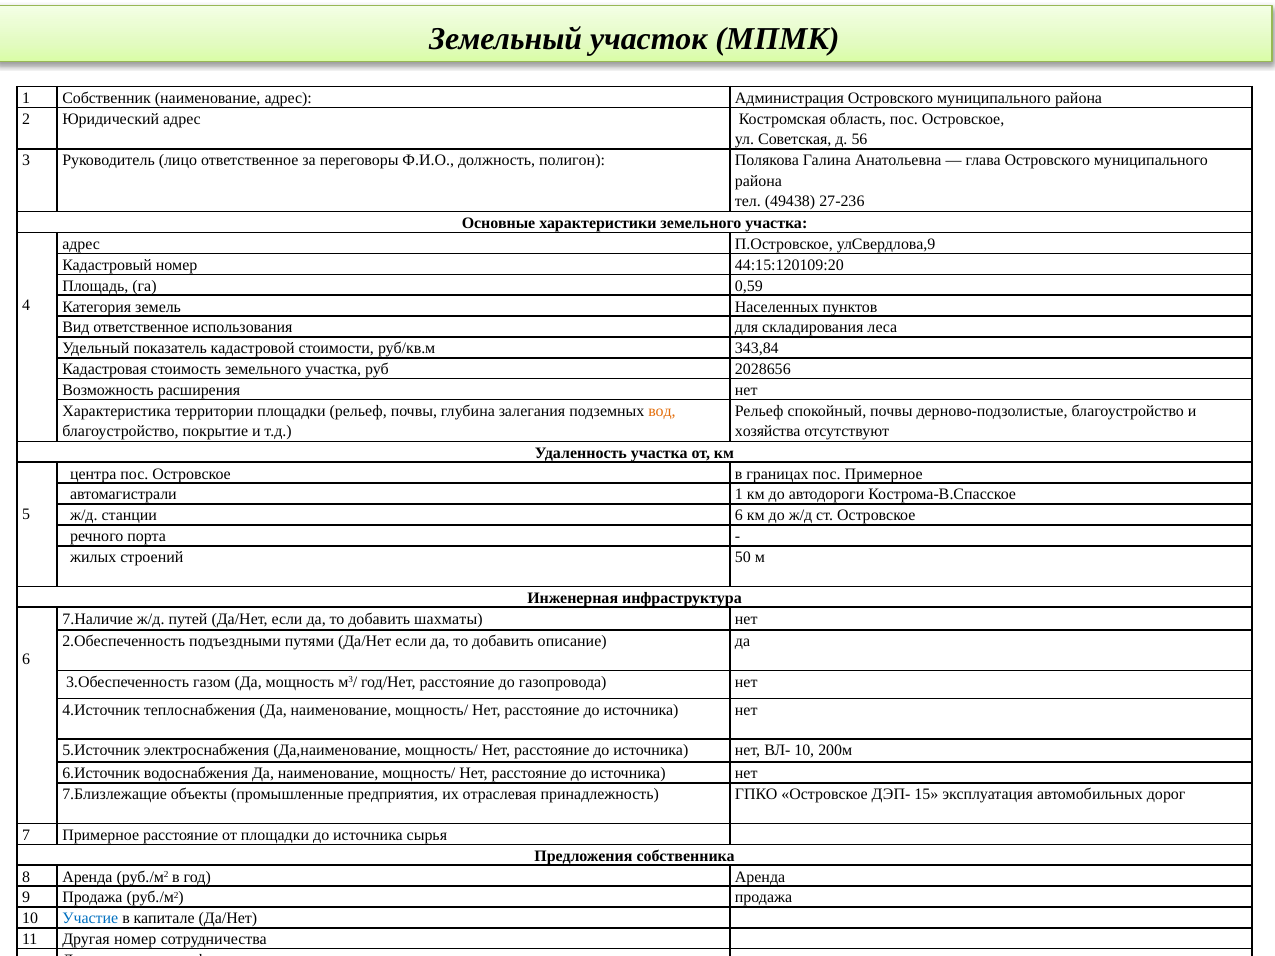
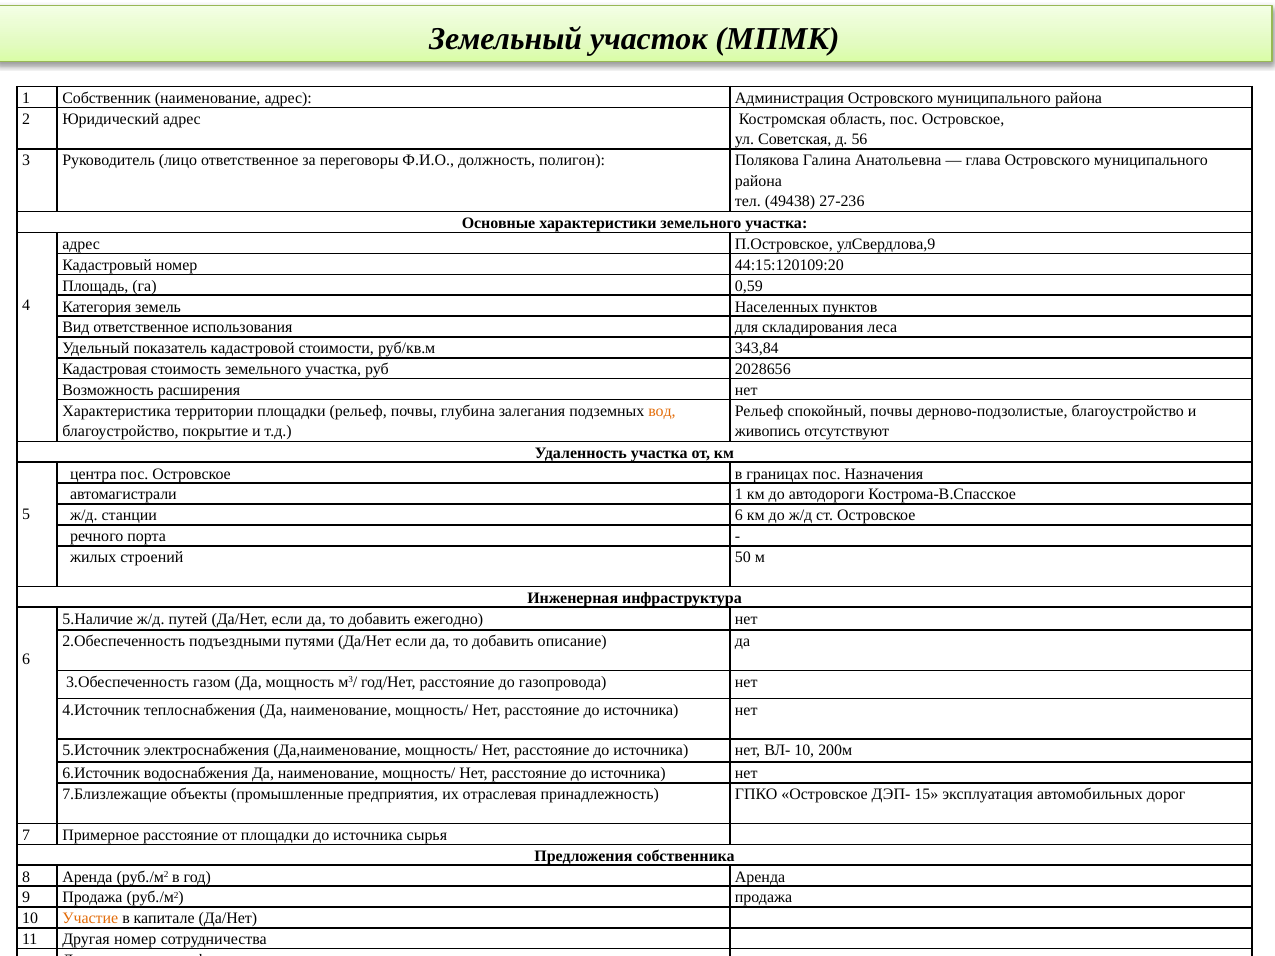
хозяйства: хозяйства -> живопись (768, 432)
пос Примерное: Примерное -> Назначения (884, 474)
7.Наличие: 7.Наличие -> 5.Наличие (98, 619)
шахматы: шахматы -> ежегодно (449, 619)
Участие colour: blue -> orange (90, 919)
